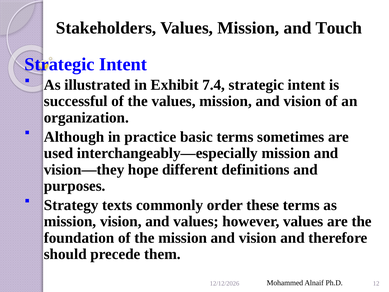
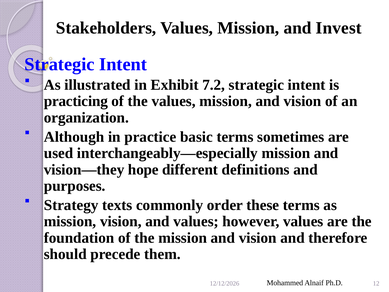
Touch: Touch -> Invest (339, 28)
7.4: 7.4 -> 7.2 (214, 85)
successful: successful -> practicing (76, 101)
